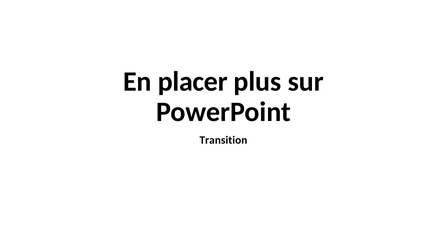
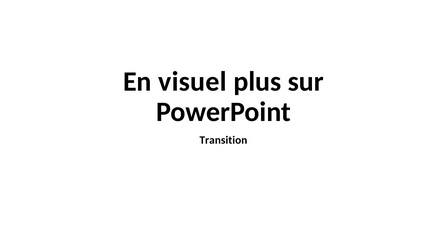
placer: placer -> visuel (192, 82)
